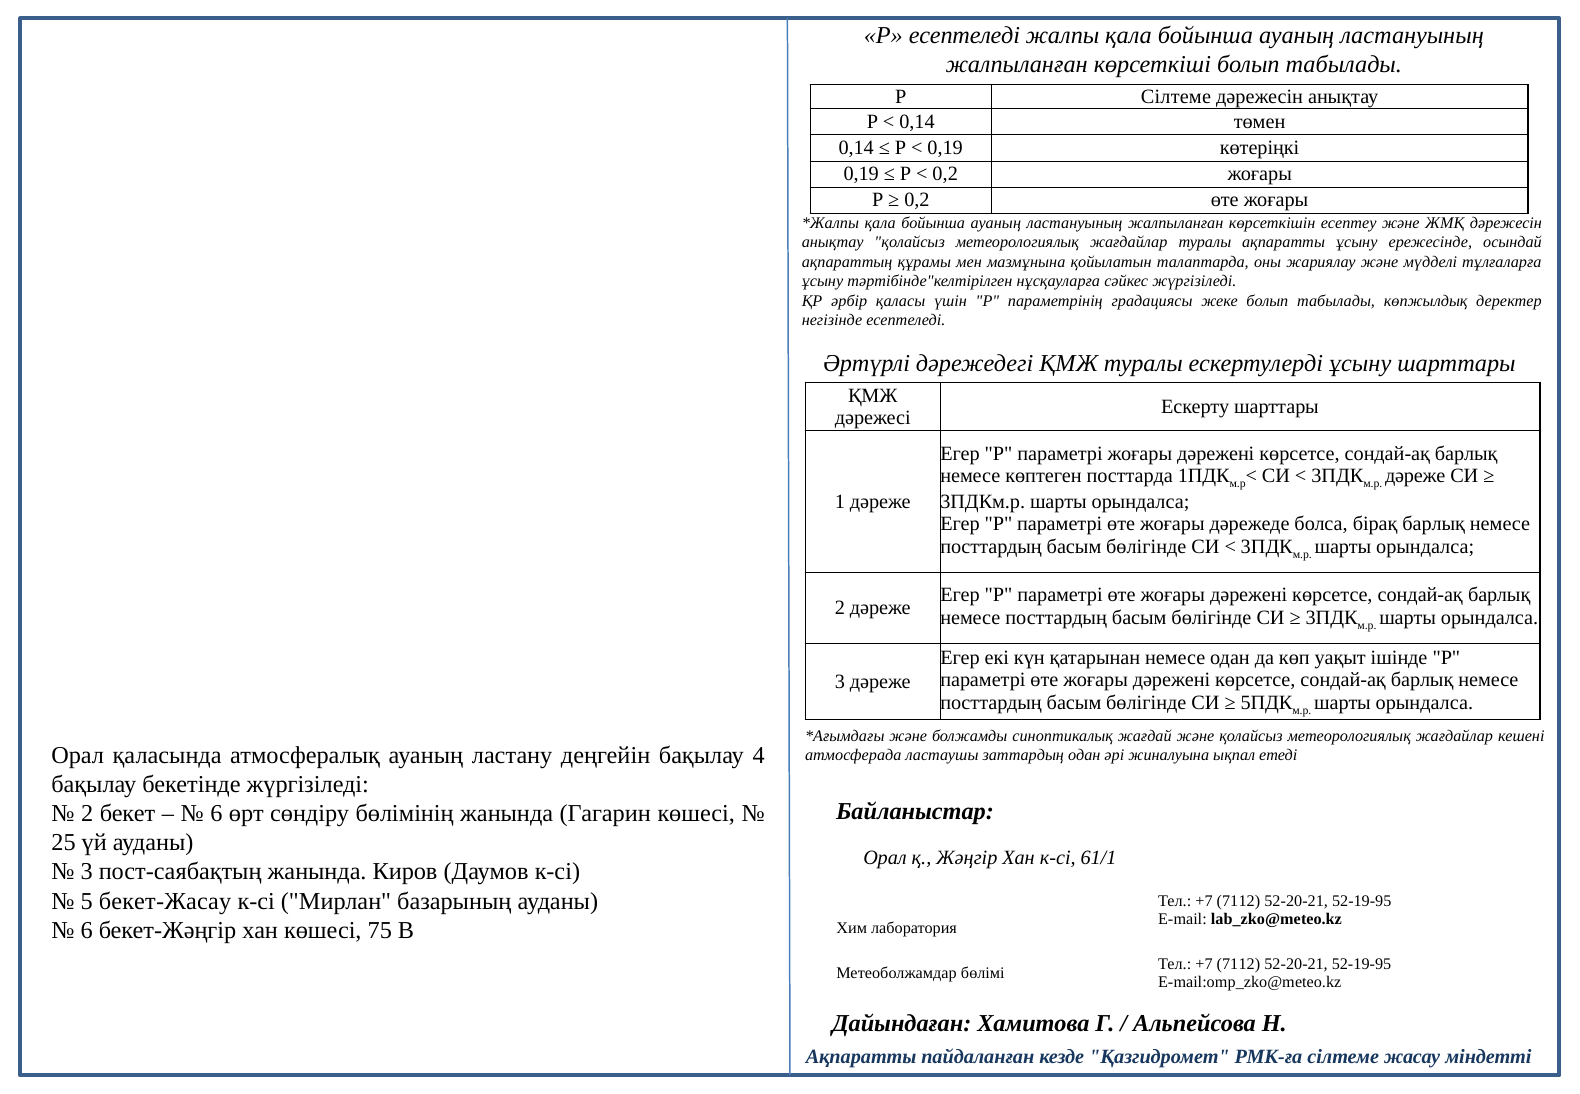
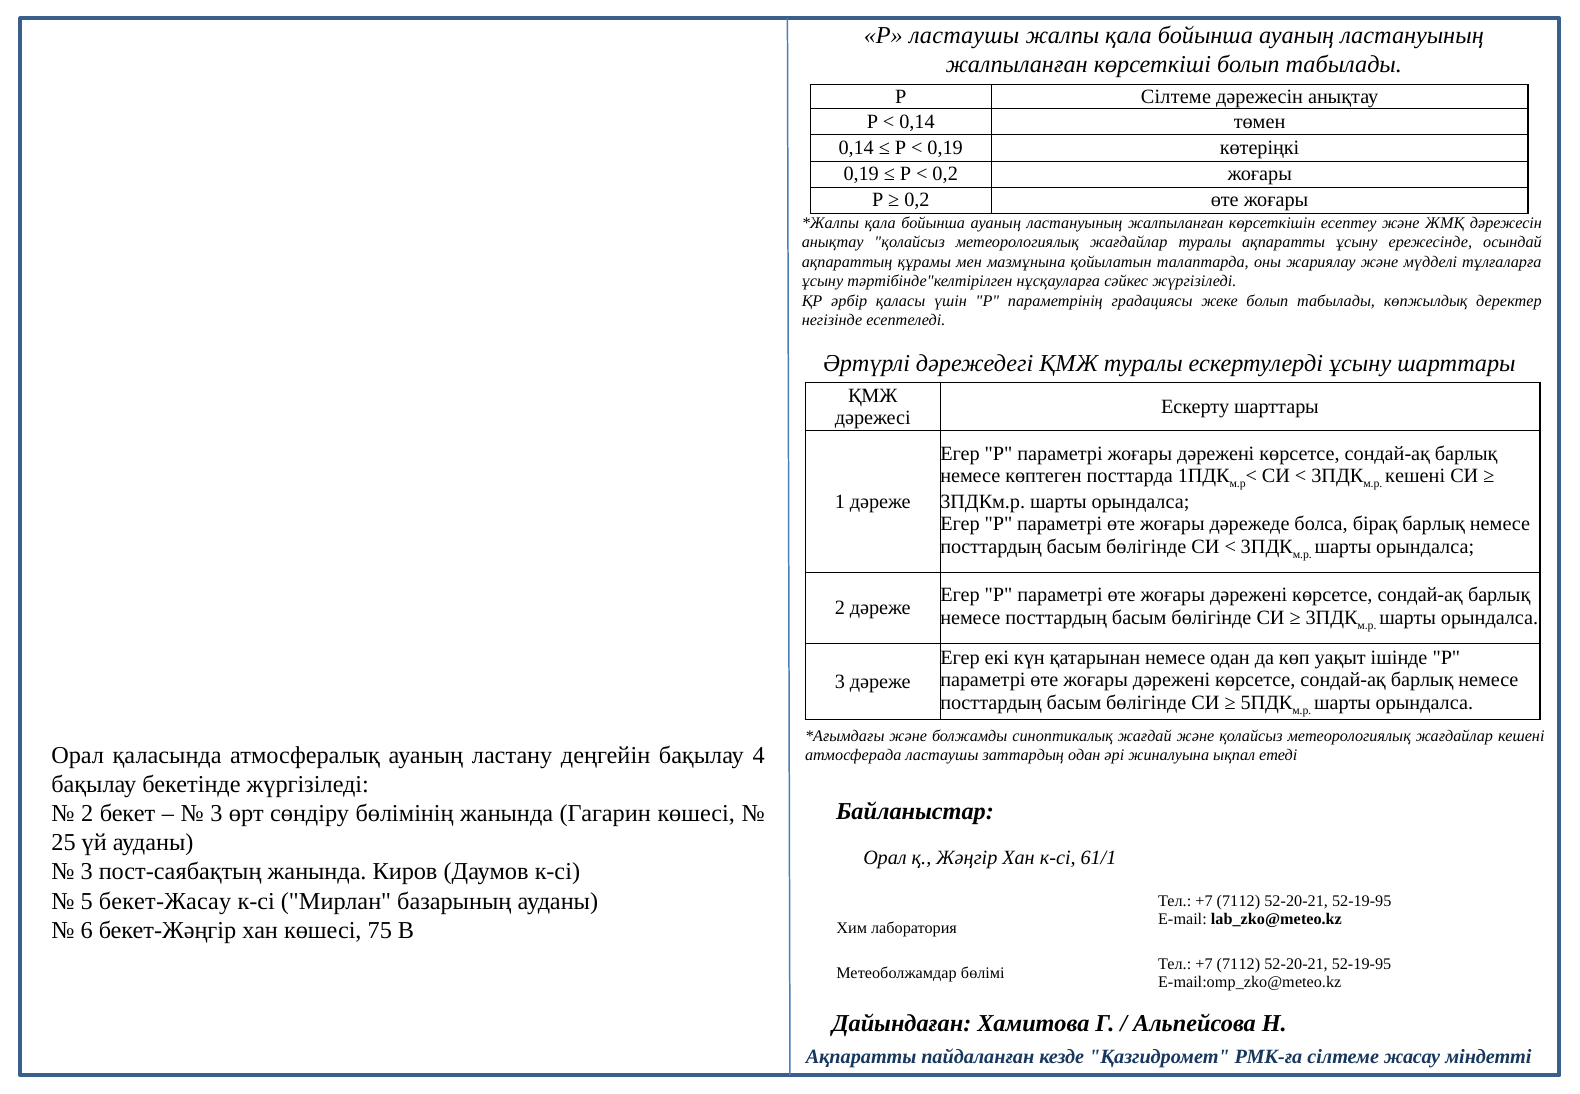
Р есептеледі: есептеледі -> ластаушы (964, 36)
дәреже: дәреже -> кешені (1415, 476)
6: 6 -> 3 (216, 813)
